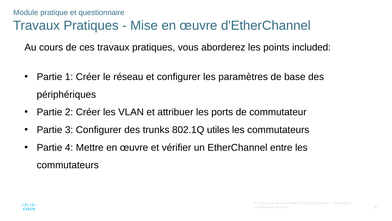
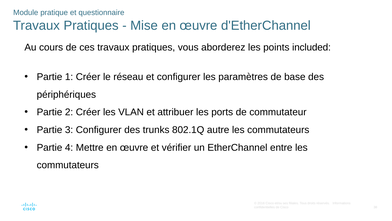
utiles: utiles -> autre (218, 130)
